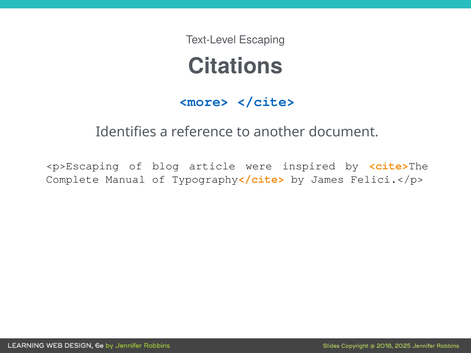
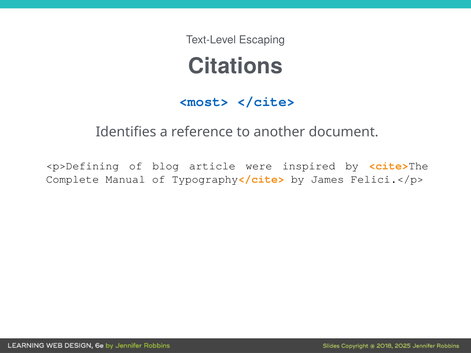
<more>: <more> -> <most> (204, 102)
<p>Escaping: <p>Escaping -> <p>Defining (82, 166)
